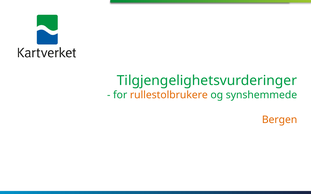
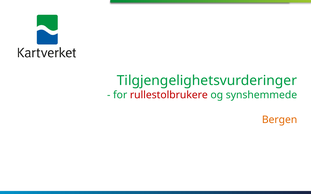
rullestolbrukere colour: orange -> red (169, 95)
